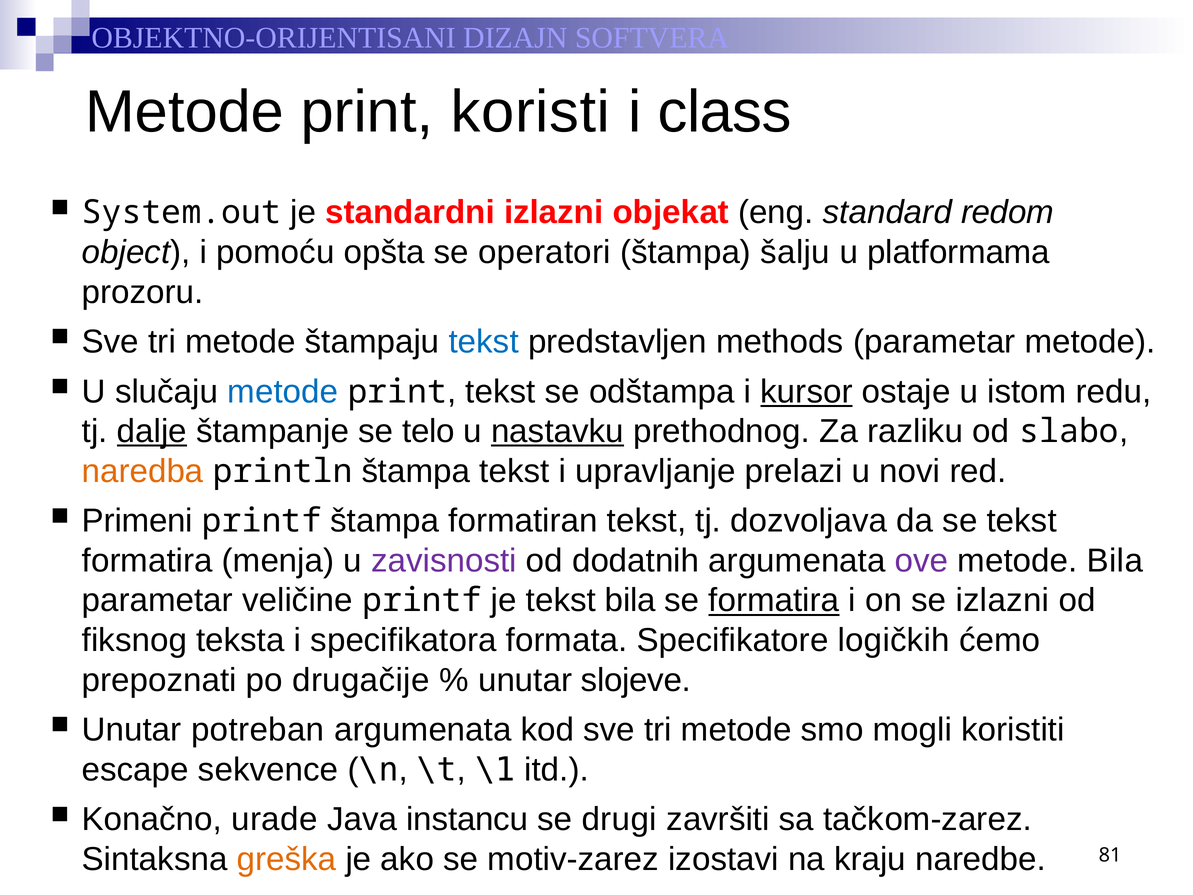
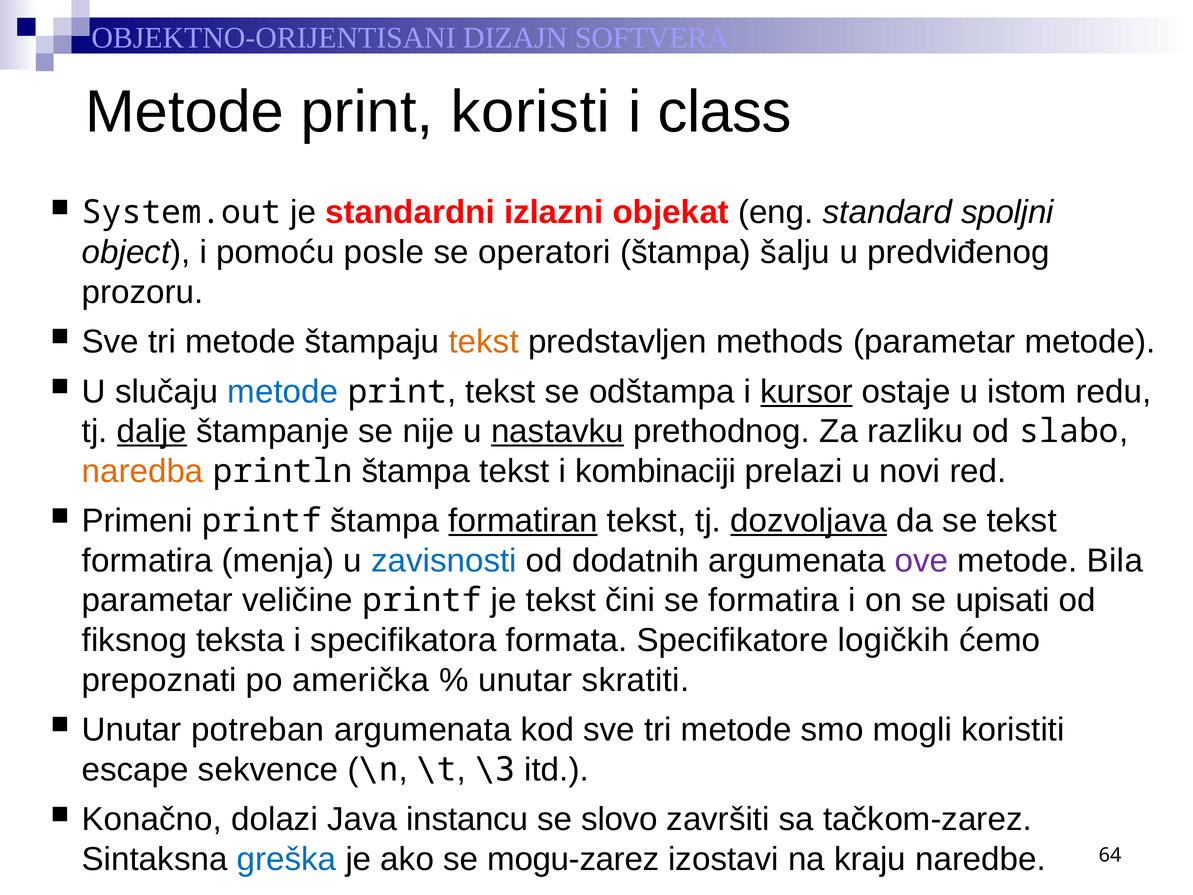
redom: redom -> spoljni (1007, 212)
opšta: opšta -> posle (384, 252)
platformama: platformama -> predviđenog (958, 252)
tekst colour: blue -> orange (484, 342)
telo: telo -> nije (428, 431)
upravljanje: upravljanje -> kombinaciji (656, 471)
formatiran underline: none -> present (523, 521)
dozvoljava underline: none -> present (809, 521)
zavisnosti colour: purple -> blue (444, 561)
tekst bila: bila -> čini (630, 600)
formatira underline: present -> none (774, 600)
se izlazni: izlazni -> upisati (1003, 600)
drugačije: drugačije -> američka (361, 680)
slojeve: slojeve -> skratiti (636, 680)
\1: \1 -> \3 (495, 769)
urade: urade -> dolazi (275, 819)
drugi: drugi -> slovo (619, 819)
greška colour: orange -> blue (286, 859)
motiv-zarez: motiv-zarez -> mogu-zarez (573, 859)
81: 81 -> 64 (1110, 855)
